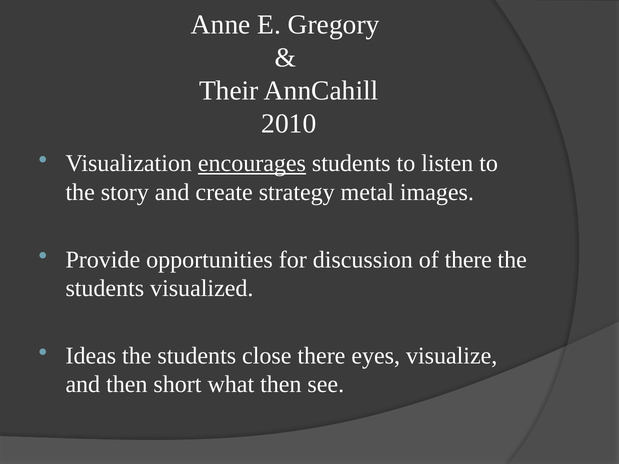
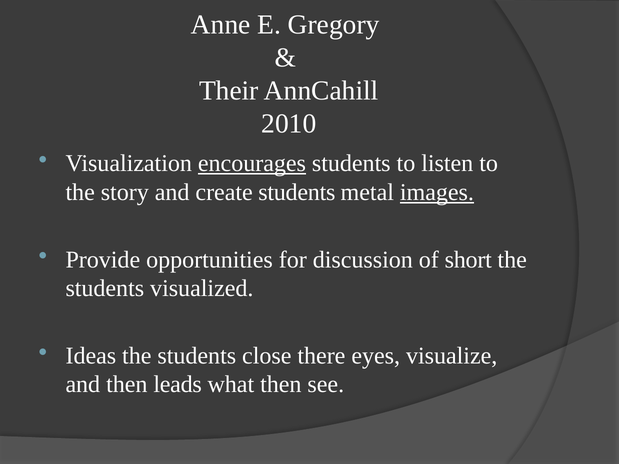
create strategy: strategy -> students (297, 192)
images underline: none -> present (437, 192)
of there: there -> short (468, 260)
short: short -> leads (178, 385)
